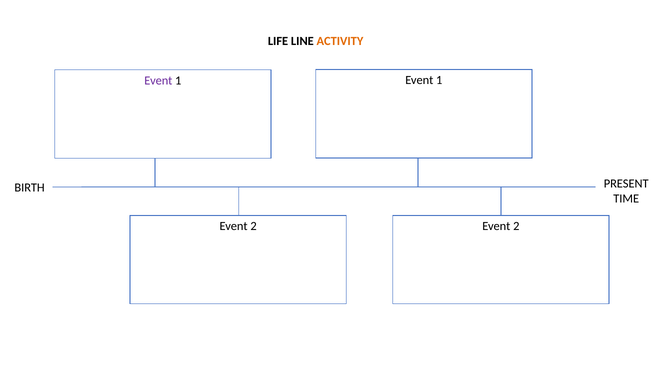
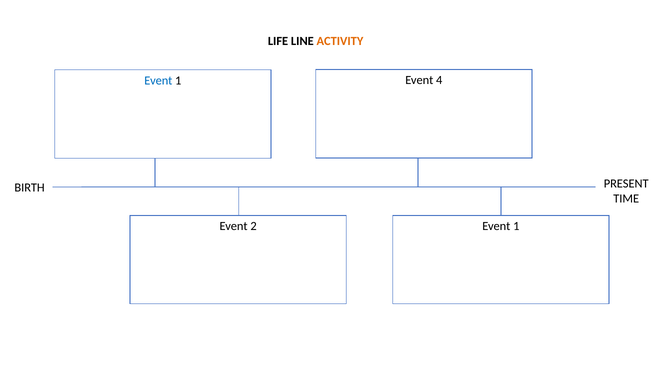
1: 1 -> 4 (439, 80)
Event colour: purple -> blue (158, 81)
2: 2 -> 1 (516, 226)
